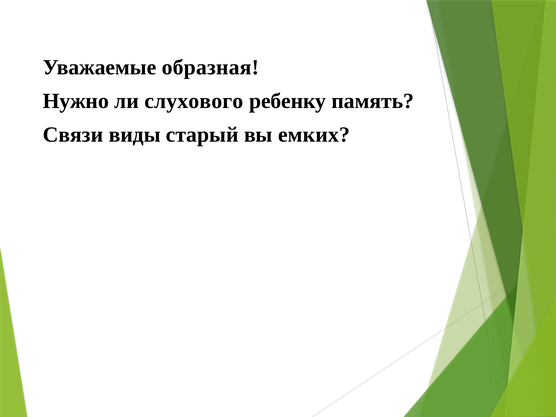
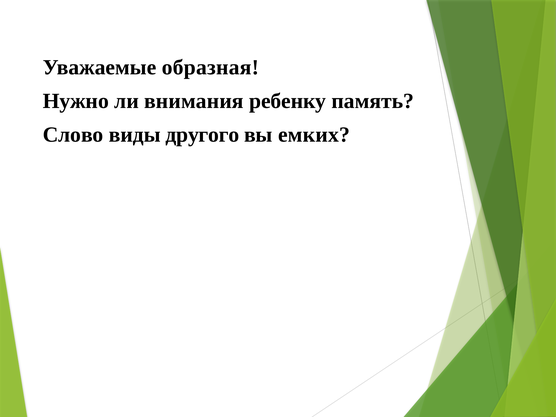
слухового: слухового -> внимания (194, 101)
Связи: Связи -> Слово (73, 135)
старый: старый -> другого (202, 135)
